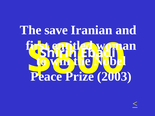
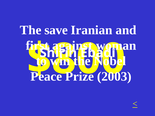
entitled: entitled -> against (72, 46)
